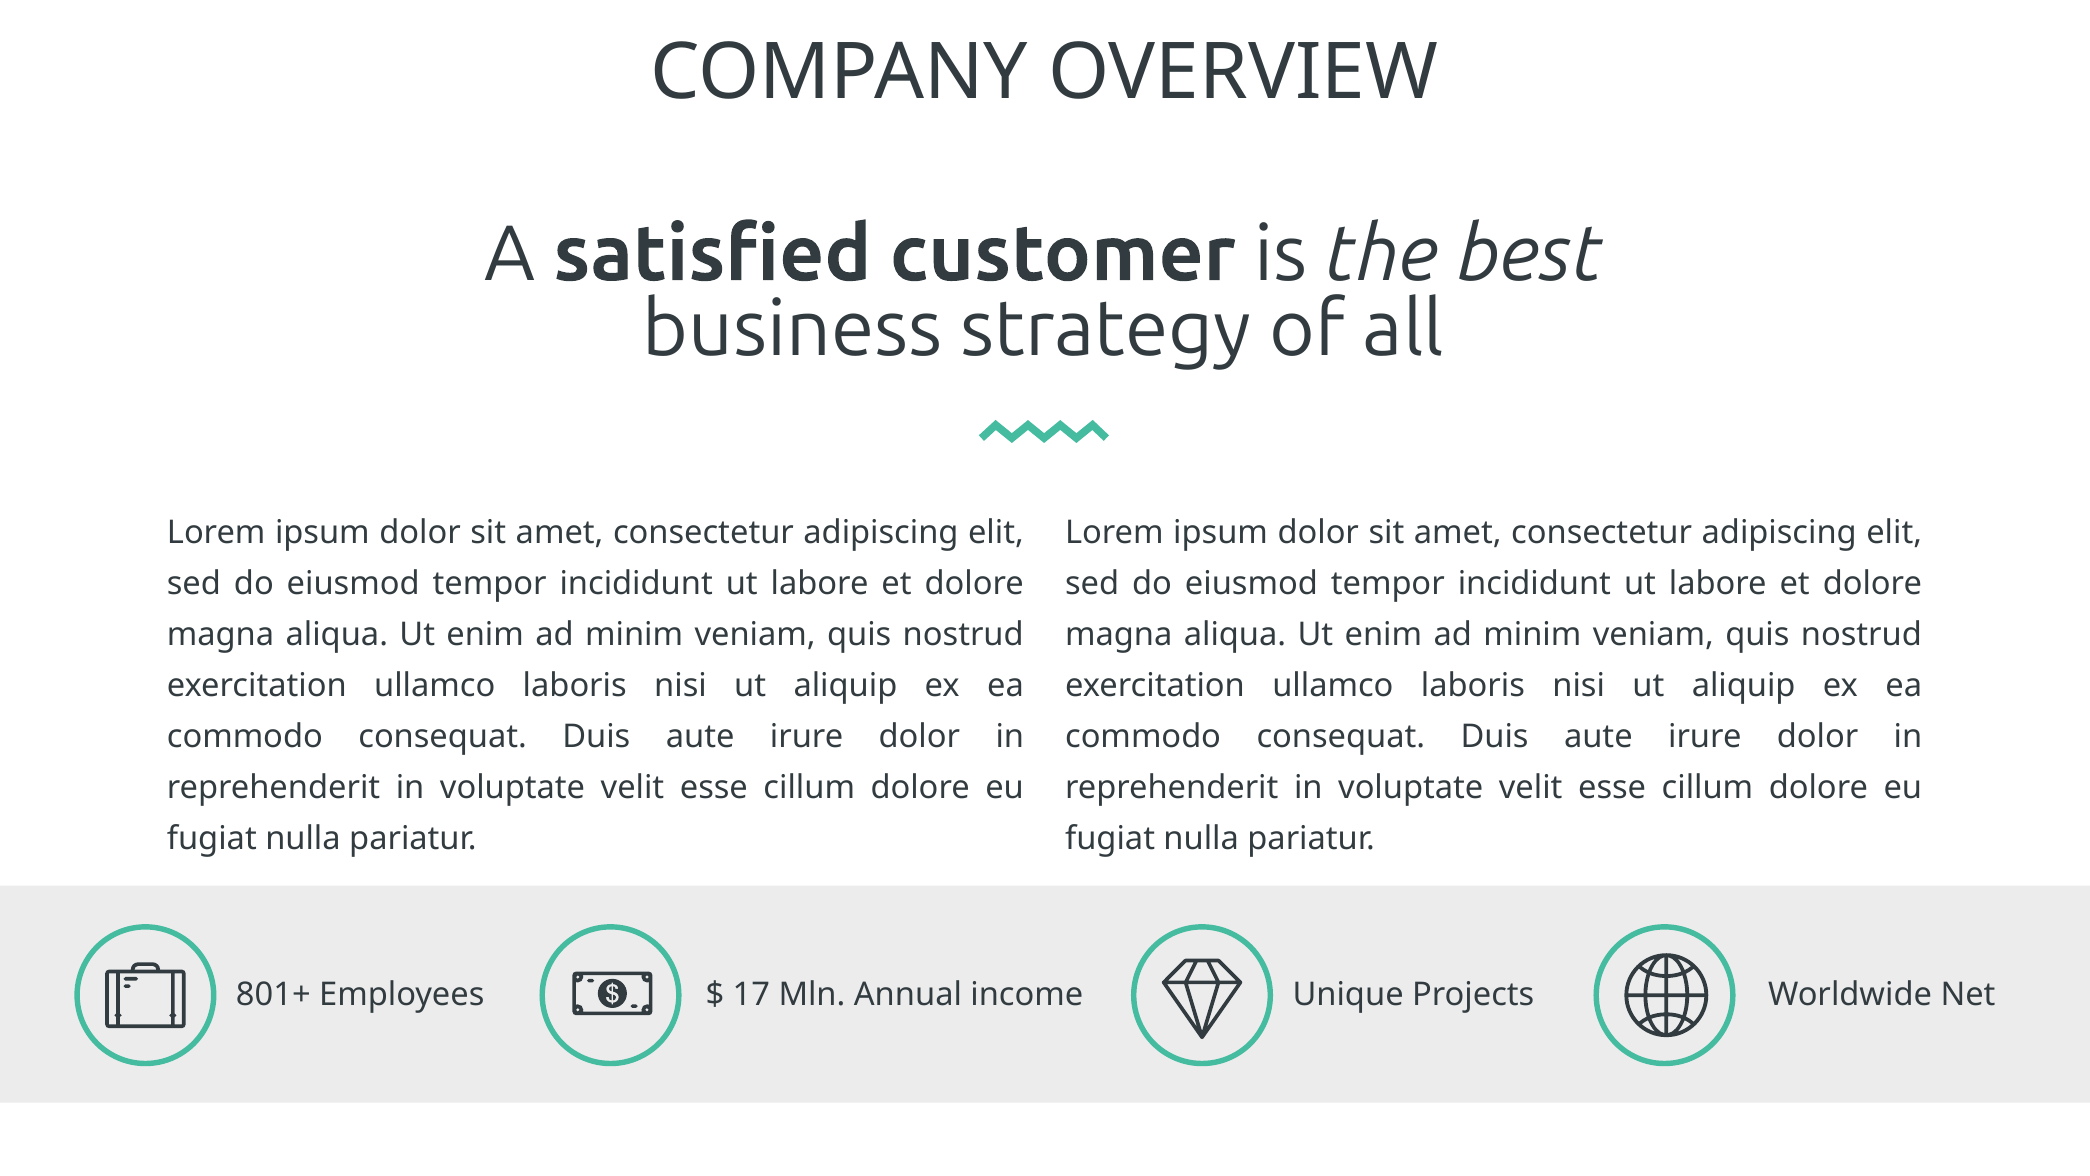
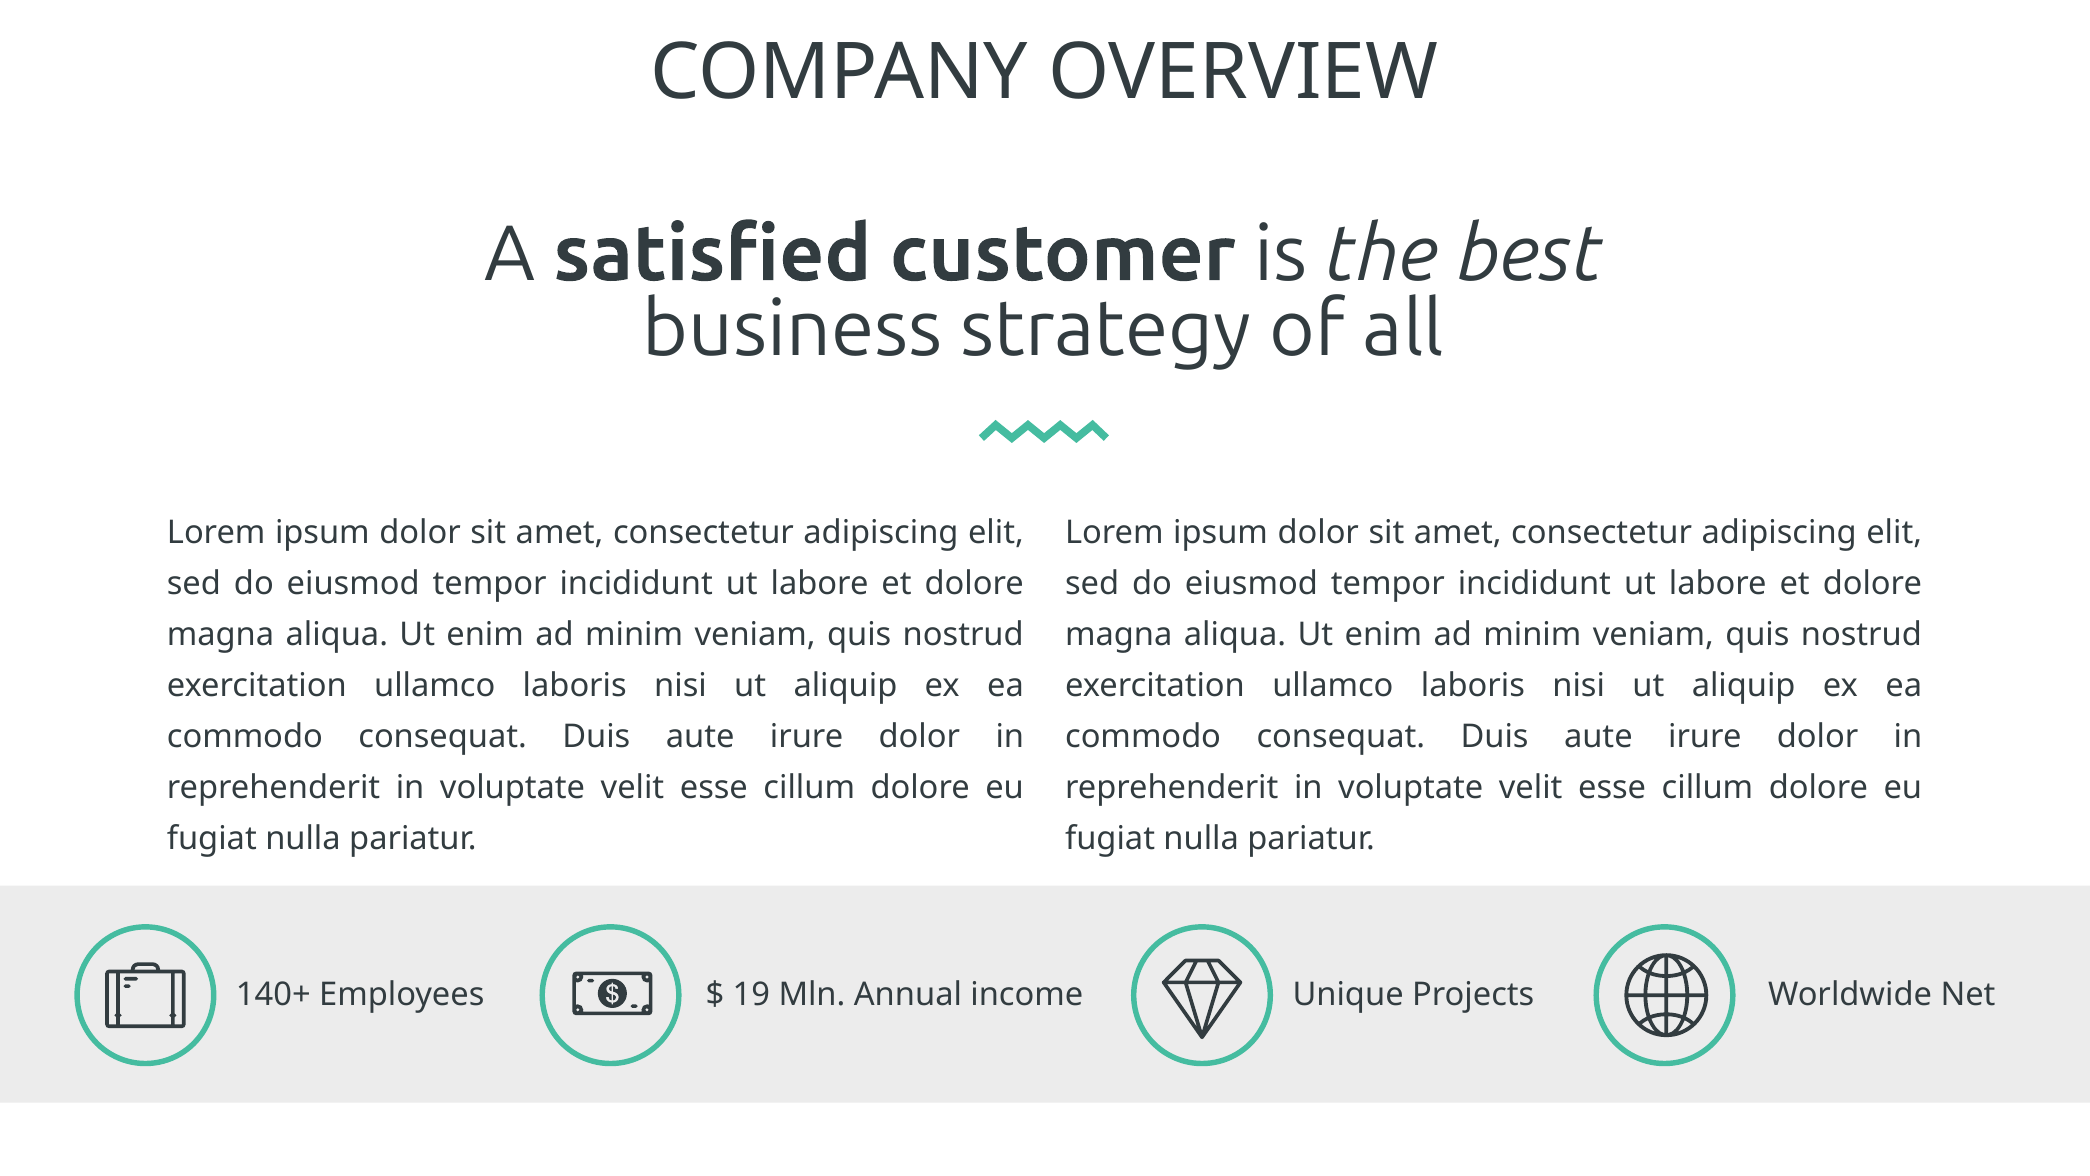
801+: 801+ -> 140+ (273, 995)
17: 17 -> 19 (751, 995)
